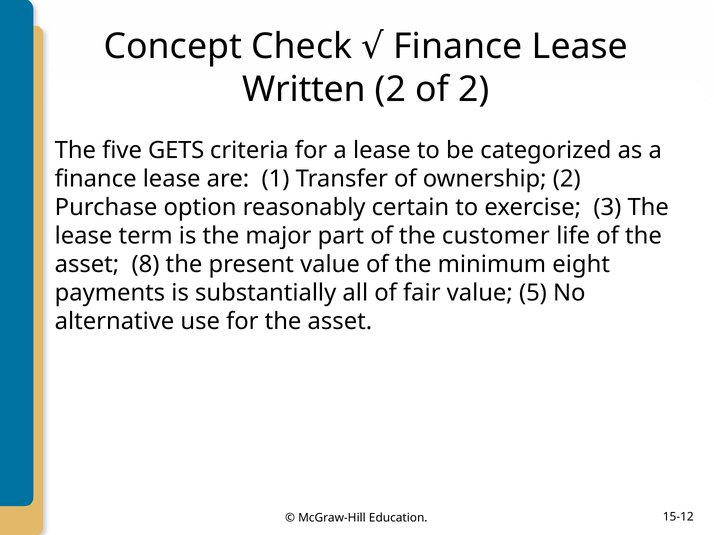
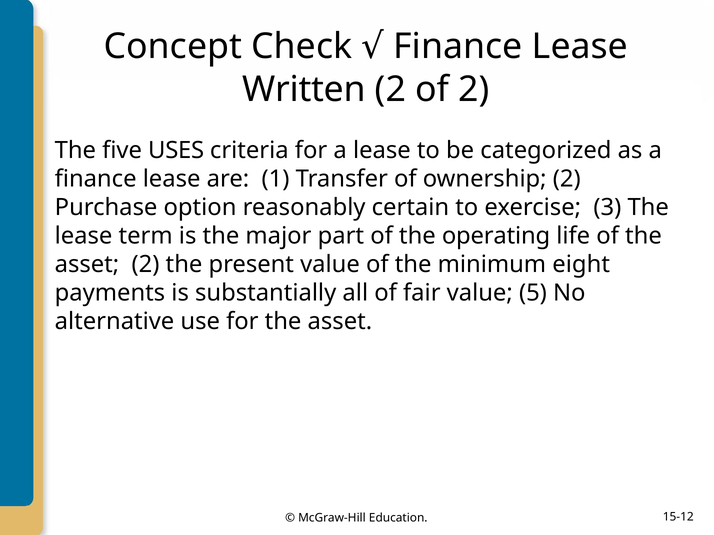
GETS: GETS -> USES (176, 150)
customer: customer -> operating (496, 236)
asset 8: 8 -> 2 (145, 265)
